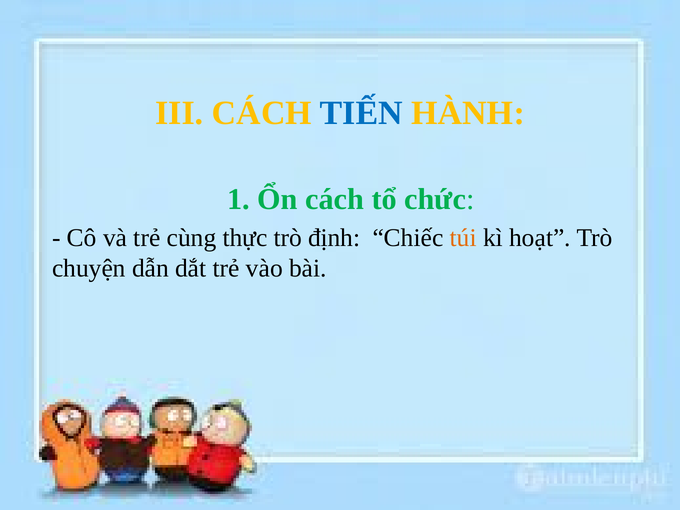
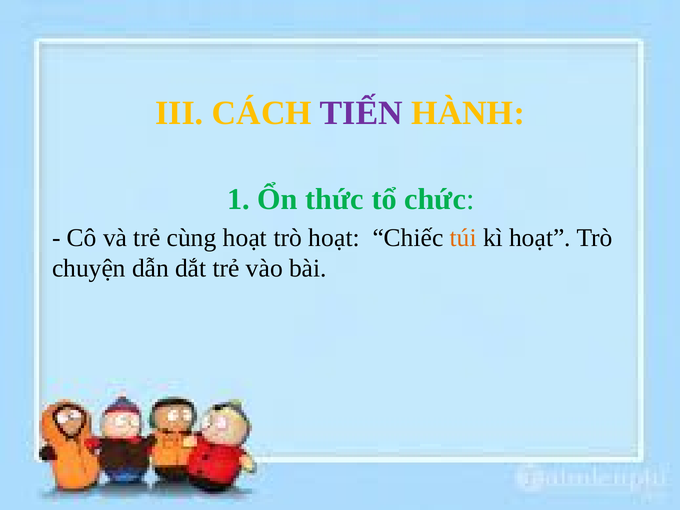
TIẾN colour: blue -> purple (361, 113)
Ổn cách: cách -> thức (334, 199)
cùng thực: thực -> hoạt (245, 238)
trò định: định -> hoạt (334, 238)
